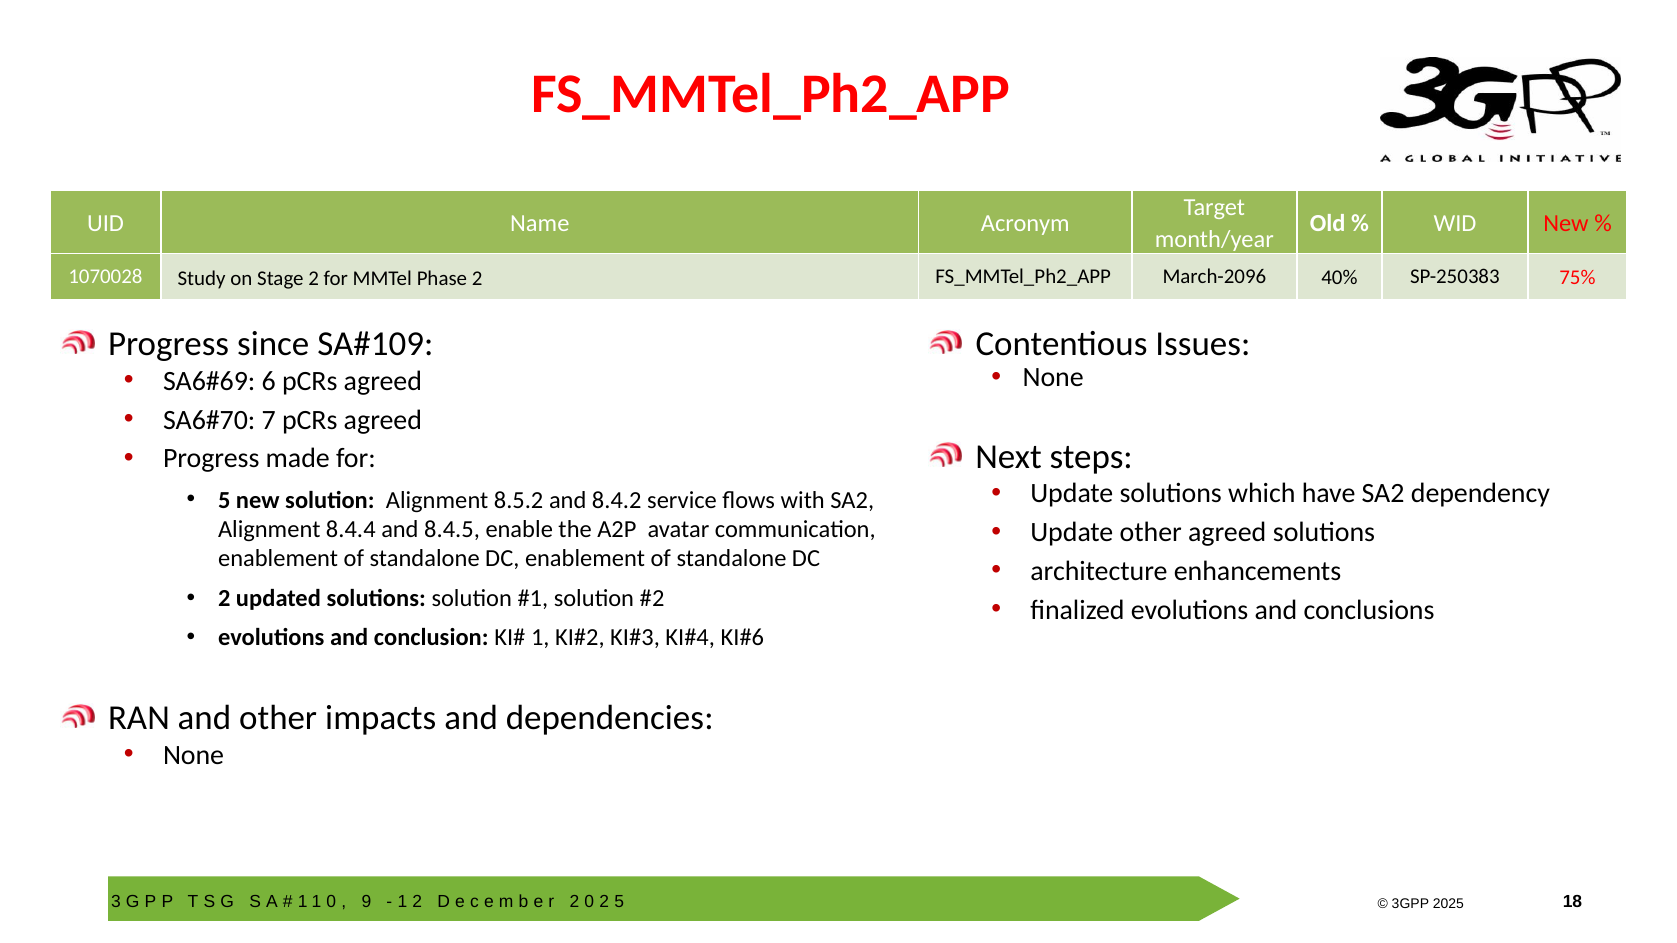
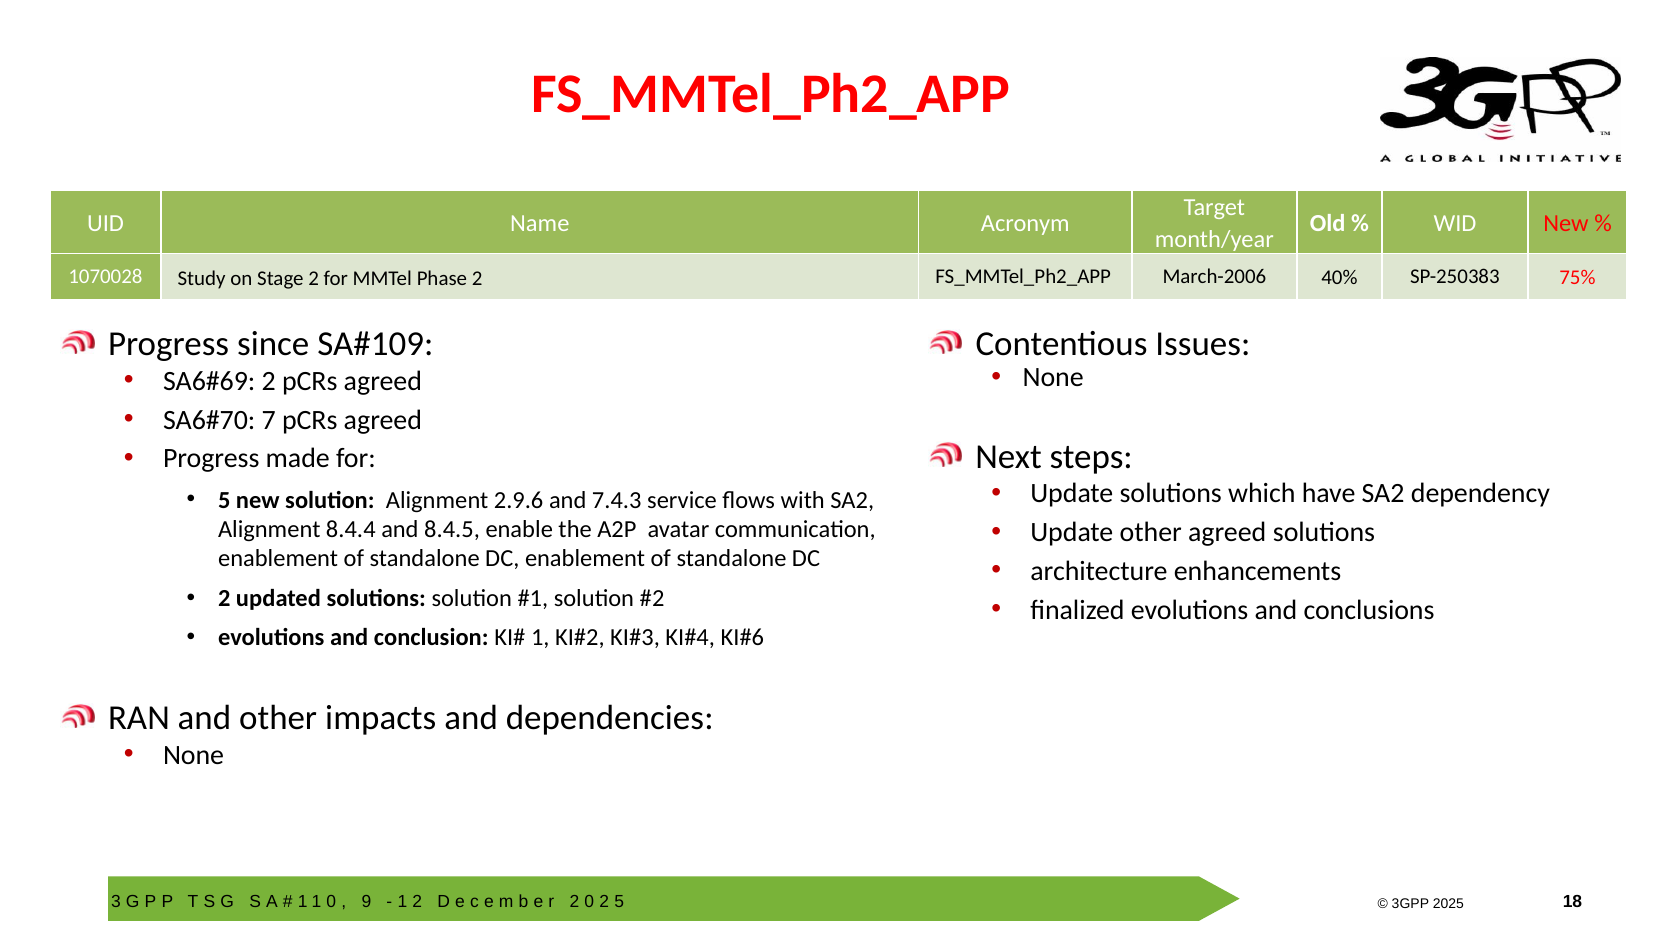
March-2096: March-2096 -> March-2006 (1214, 277)
6: 6 -> 2 (269, 381)
8.5.2: 8.5.2 -> 2.9.6 (519, 500)
8.4.2: 8.4.2 -> 7.4.3 (617, 500)
